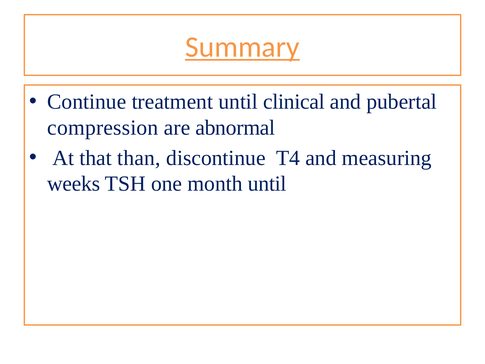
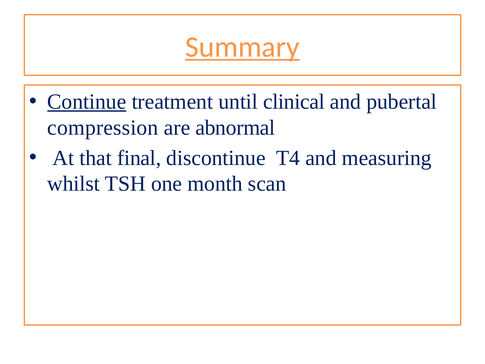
Continue underline: none -> present (87, 102)
than: than -> final (139, 158)
weeks: weeks -> whilst (74, 184)
month until: until -> scan (267, 184)
